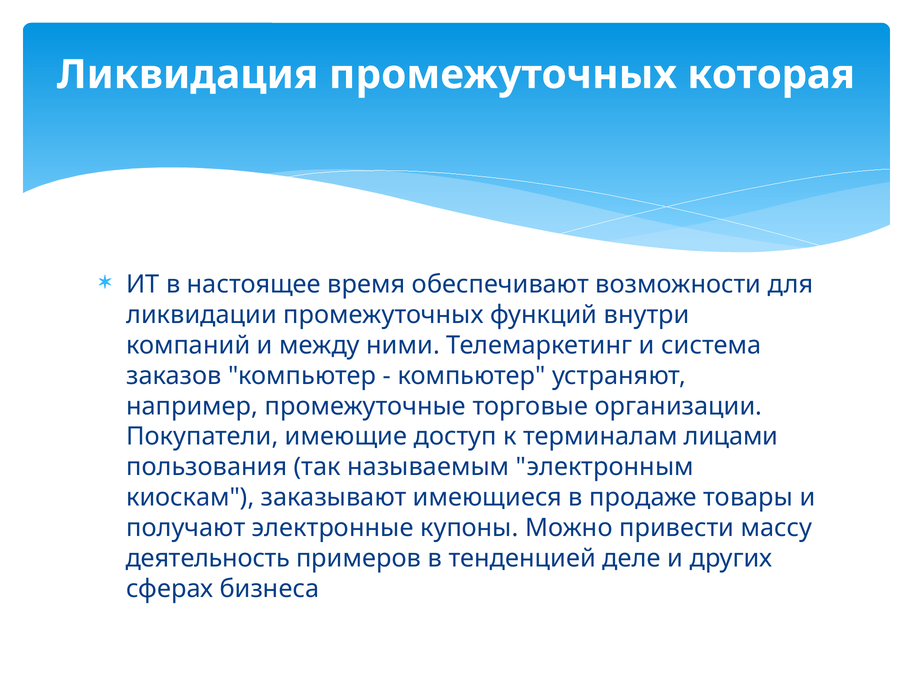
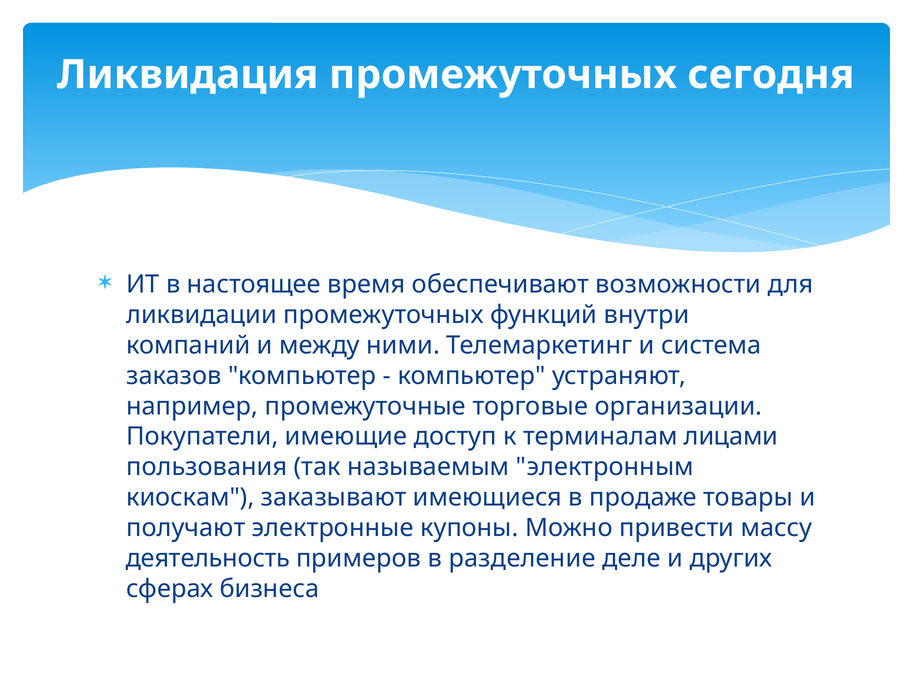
которая: которая -> сегодня (771, 75)
тенденцией: тенденцией -> разделение (522, 558)
